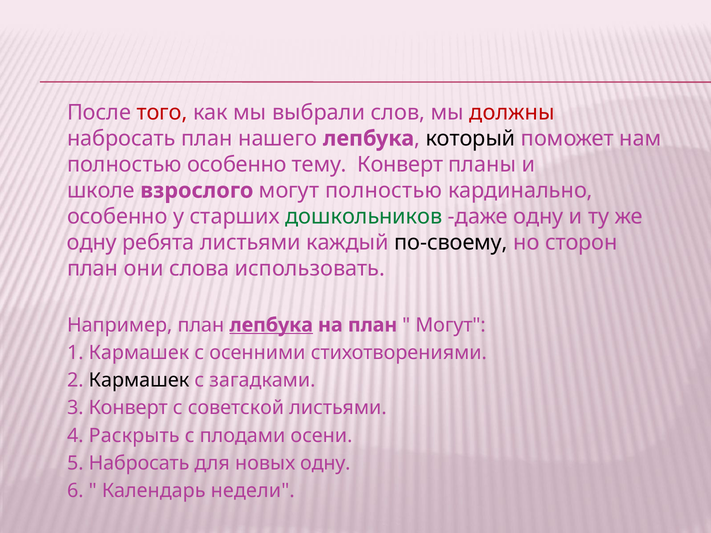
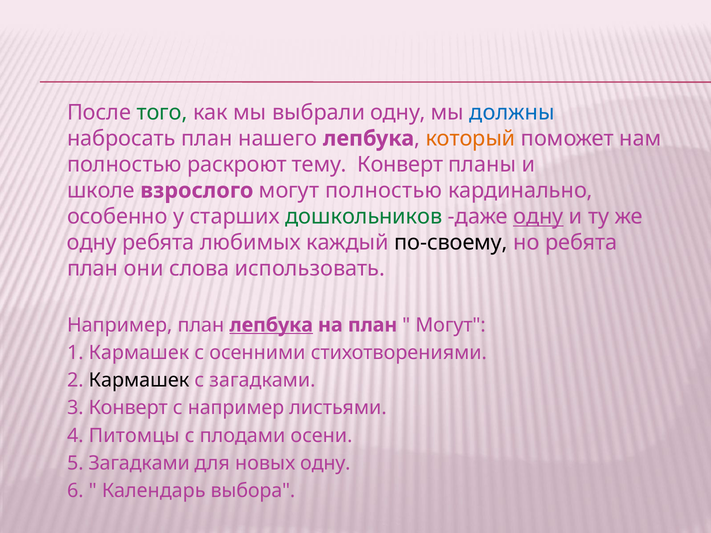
того colour: red -> green (162, 112)
выбрали слов: слов -> одну (398, 112)
должны colour: red -> blue (512, 112)
который colour: black -> orange (471, 139)
полностью особенно: особенно -> раскроют (237, 165)
одну underline: none -> present (538, 217)
ребята листьями: листьями -> любимых (250, 243)
но сторон: сторон -> ребята (581, 243)
с советской: советской -> например (236, 408)
Раскрыть: Раскрыть -> Питомцы (134, 436)
5 Набросать: Набросать -> Загадками (139, 463)
недели: недели -> выбора (253, 491)
